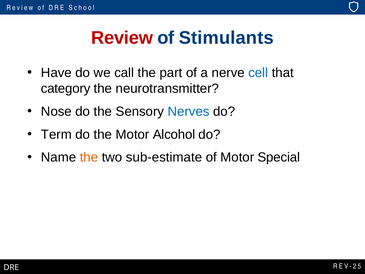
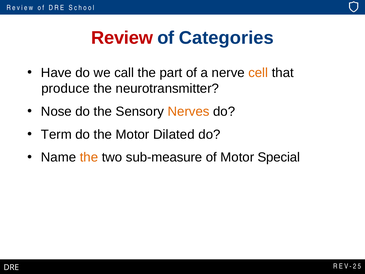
Stimulants: Stimulants -> Categories (226, 38)
cell colour: blue -> orange (258, 73)
category: category -> produce (65, 89)
Nerves colour: blue -> orange (189, 111)
Alcohol: Alcohol -> Dilated (174, 134)
sub-estimate: sub-estimate -> sub-measure (164, 157)
